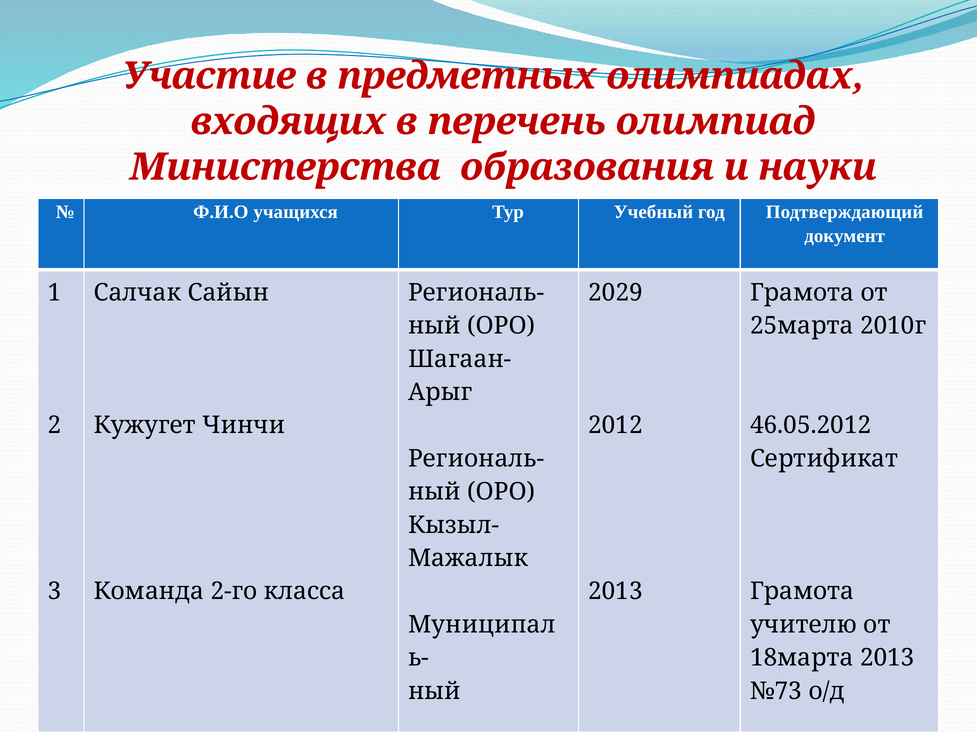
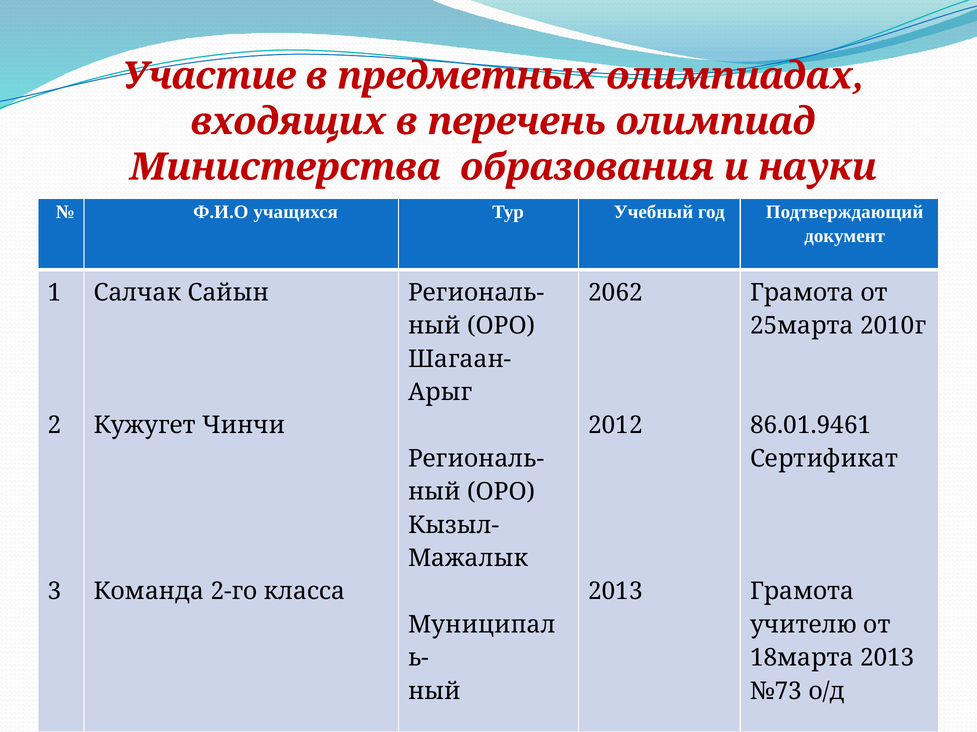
2029: 2029 -> 2062 (616, 293)
46.05.2012: 46.05.2012 -> 86.01.9461 (811, 426)
